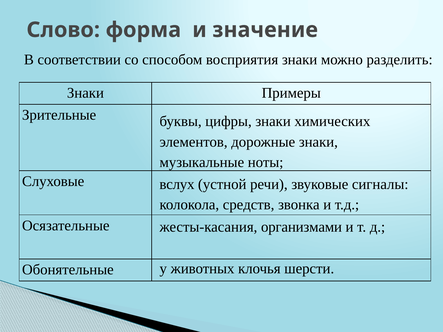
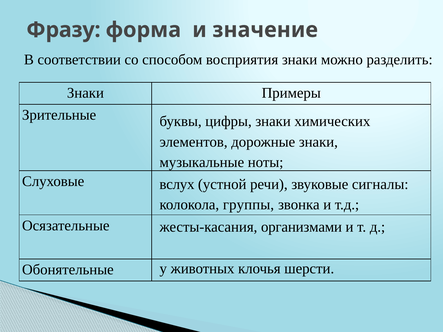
Слово: Слово -> Фразу (63, 30)
средств: средств -> группы (249, 205)
